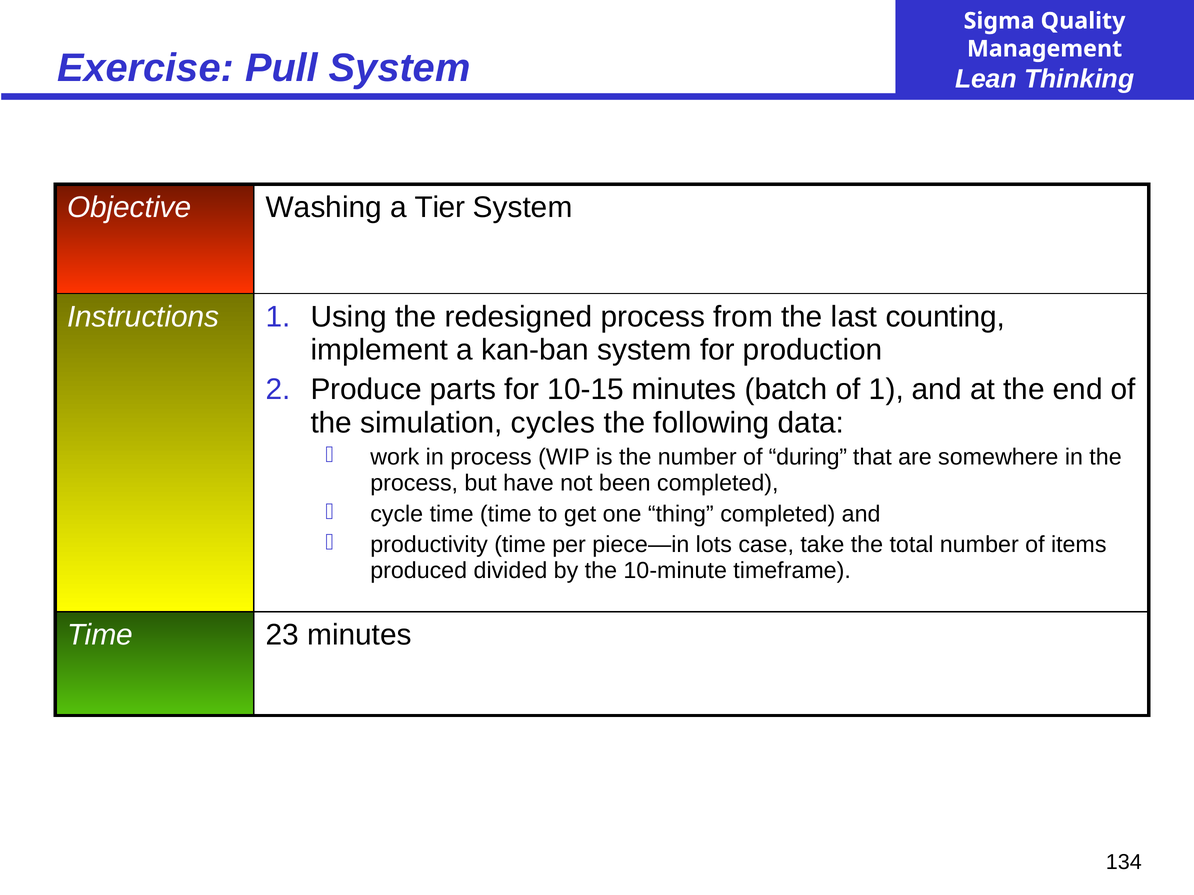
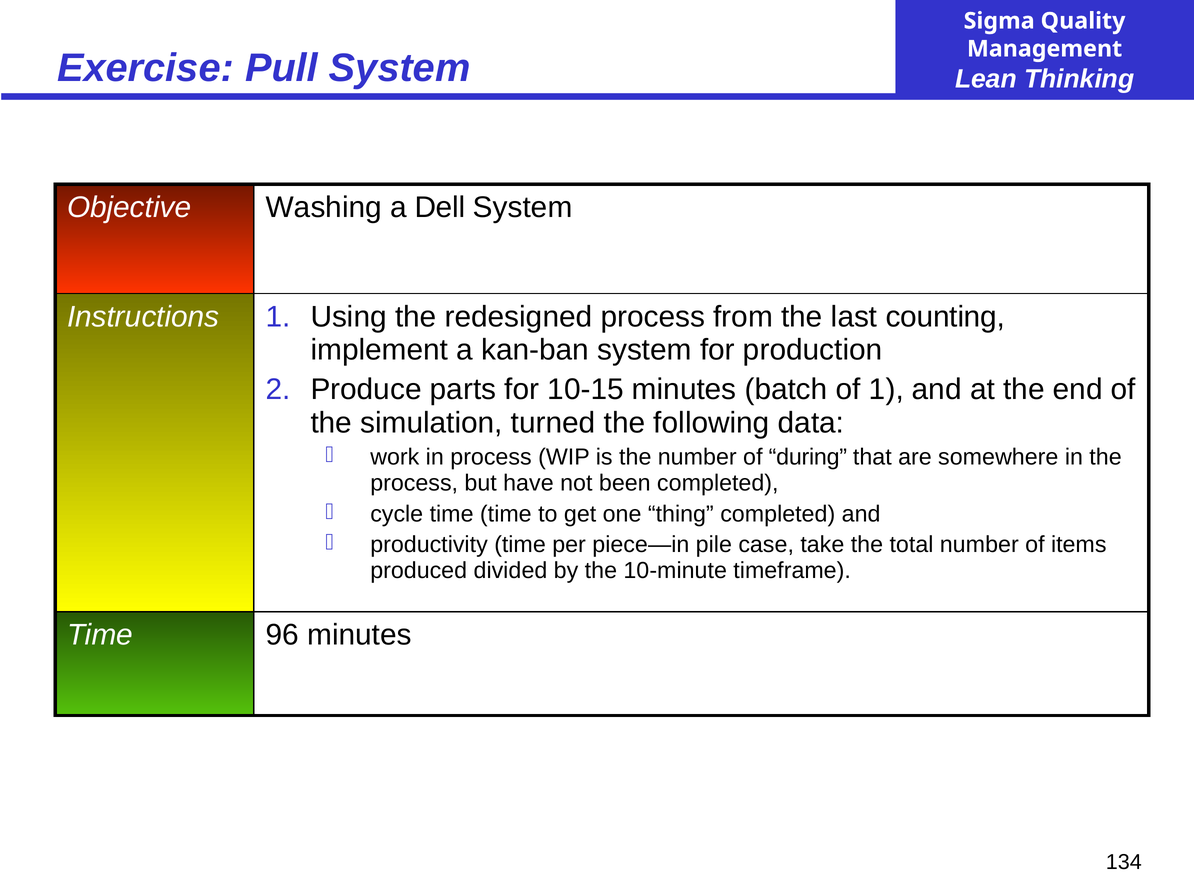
Tier: Tier -> Dell (440, 207)
cycles: cycles -> turned (553, 423)
lots: lots -> pile (714, 545)
23: 23 -> 96 (282, 635)
